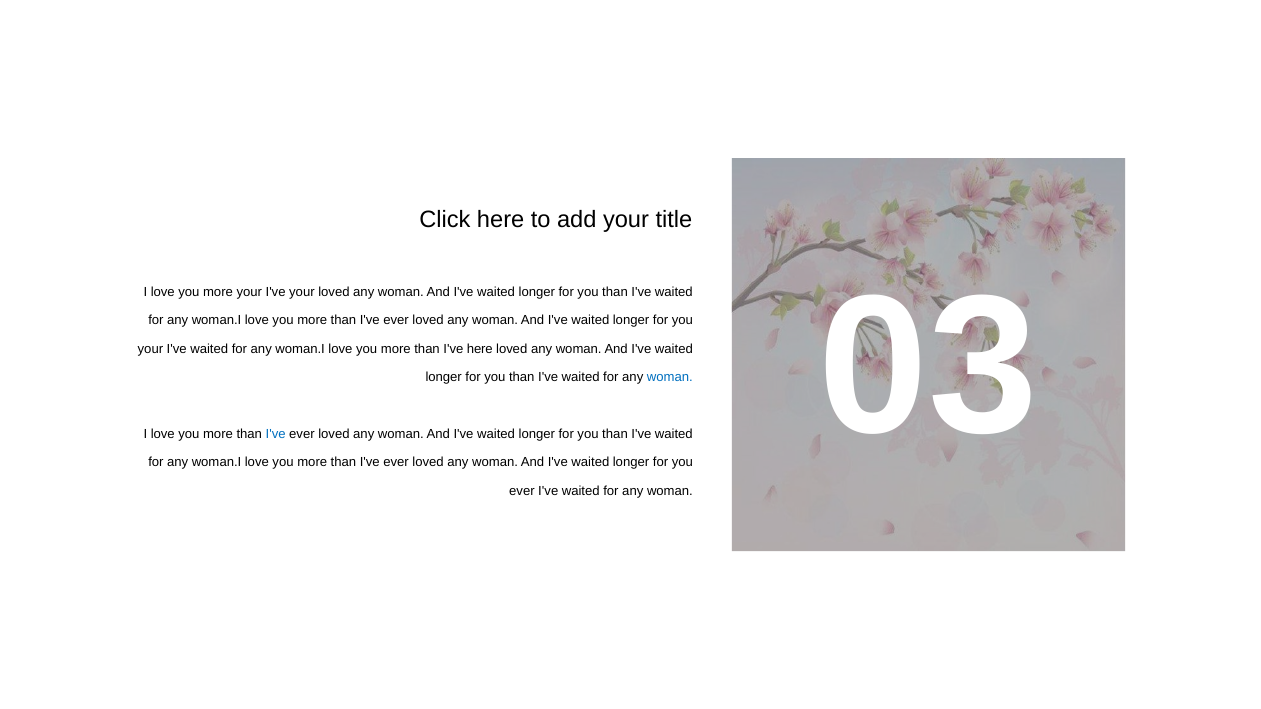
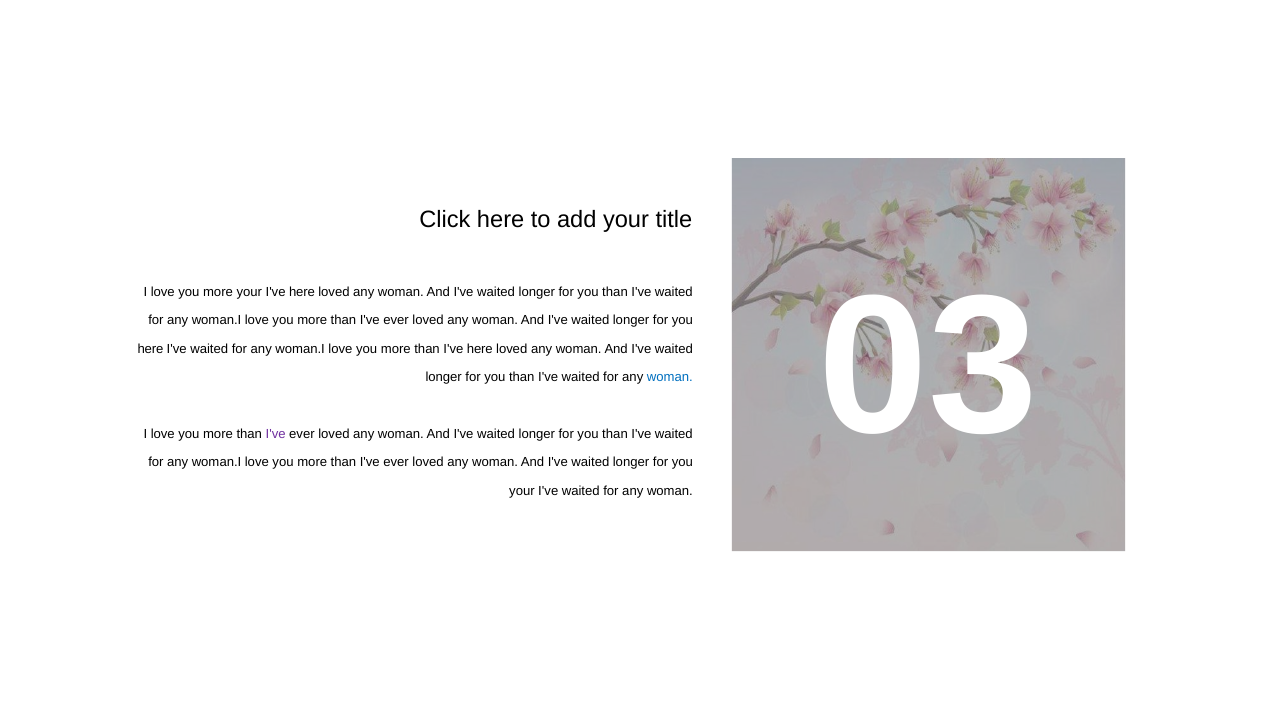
your: your -> here (302, 292)
your: your -> here (150, 349)
I've colour: blue -> purple (276, 434)
ever: ever -> your (522, 491)
